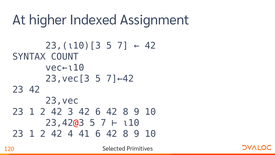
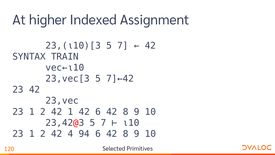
COUNT: COUNT -> TRAIN (65, 57)
42 3: 3 -> 1 (70, 112)
41: 41 -> 94 (84, 134)
